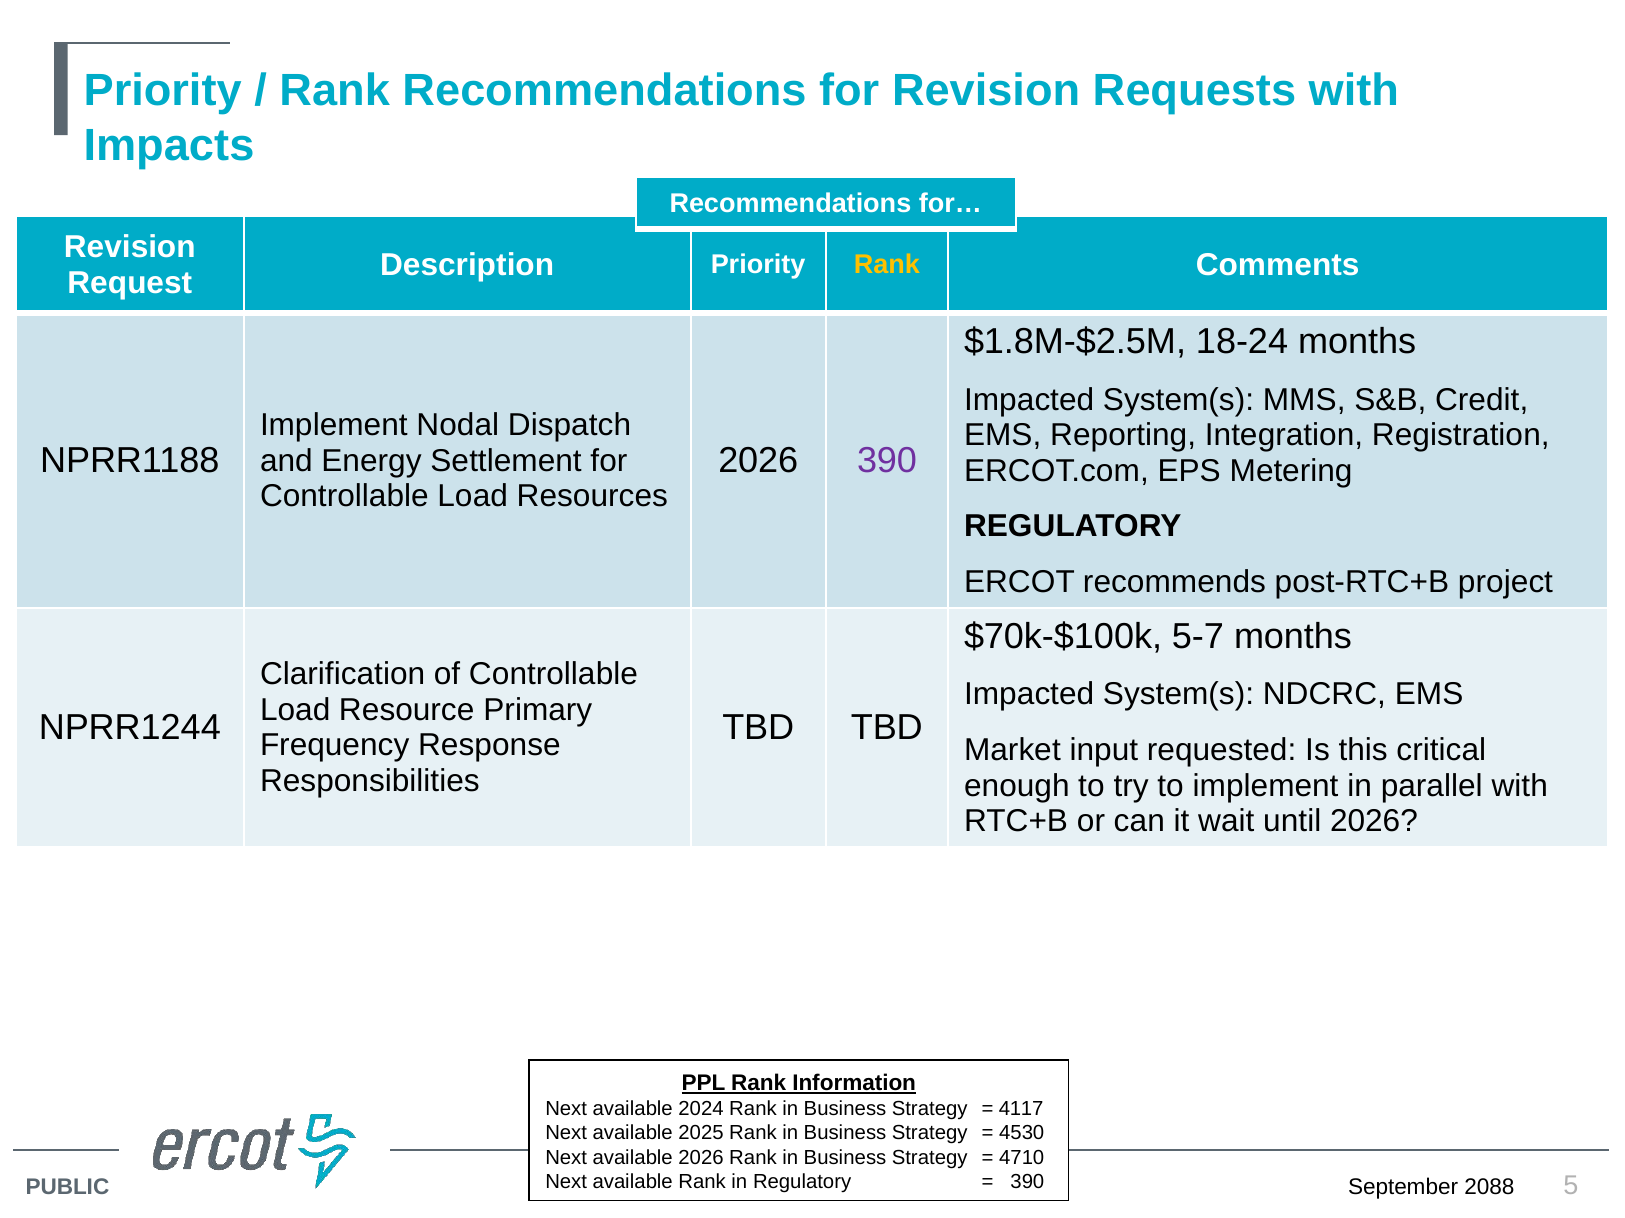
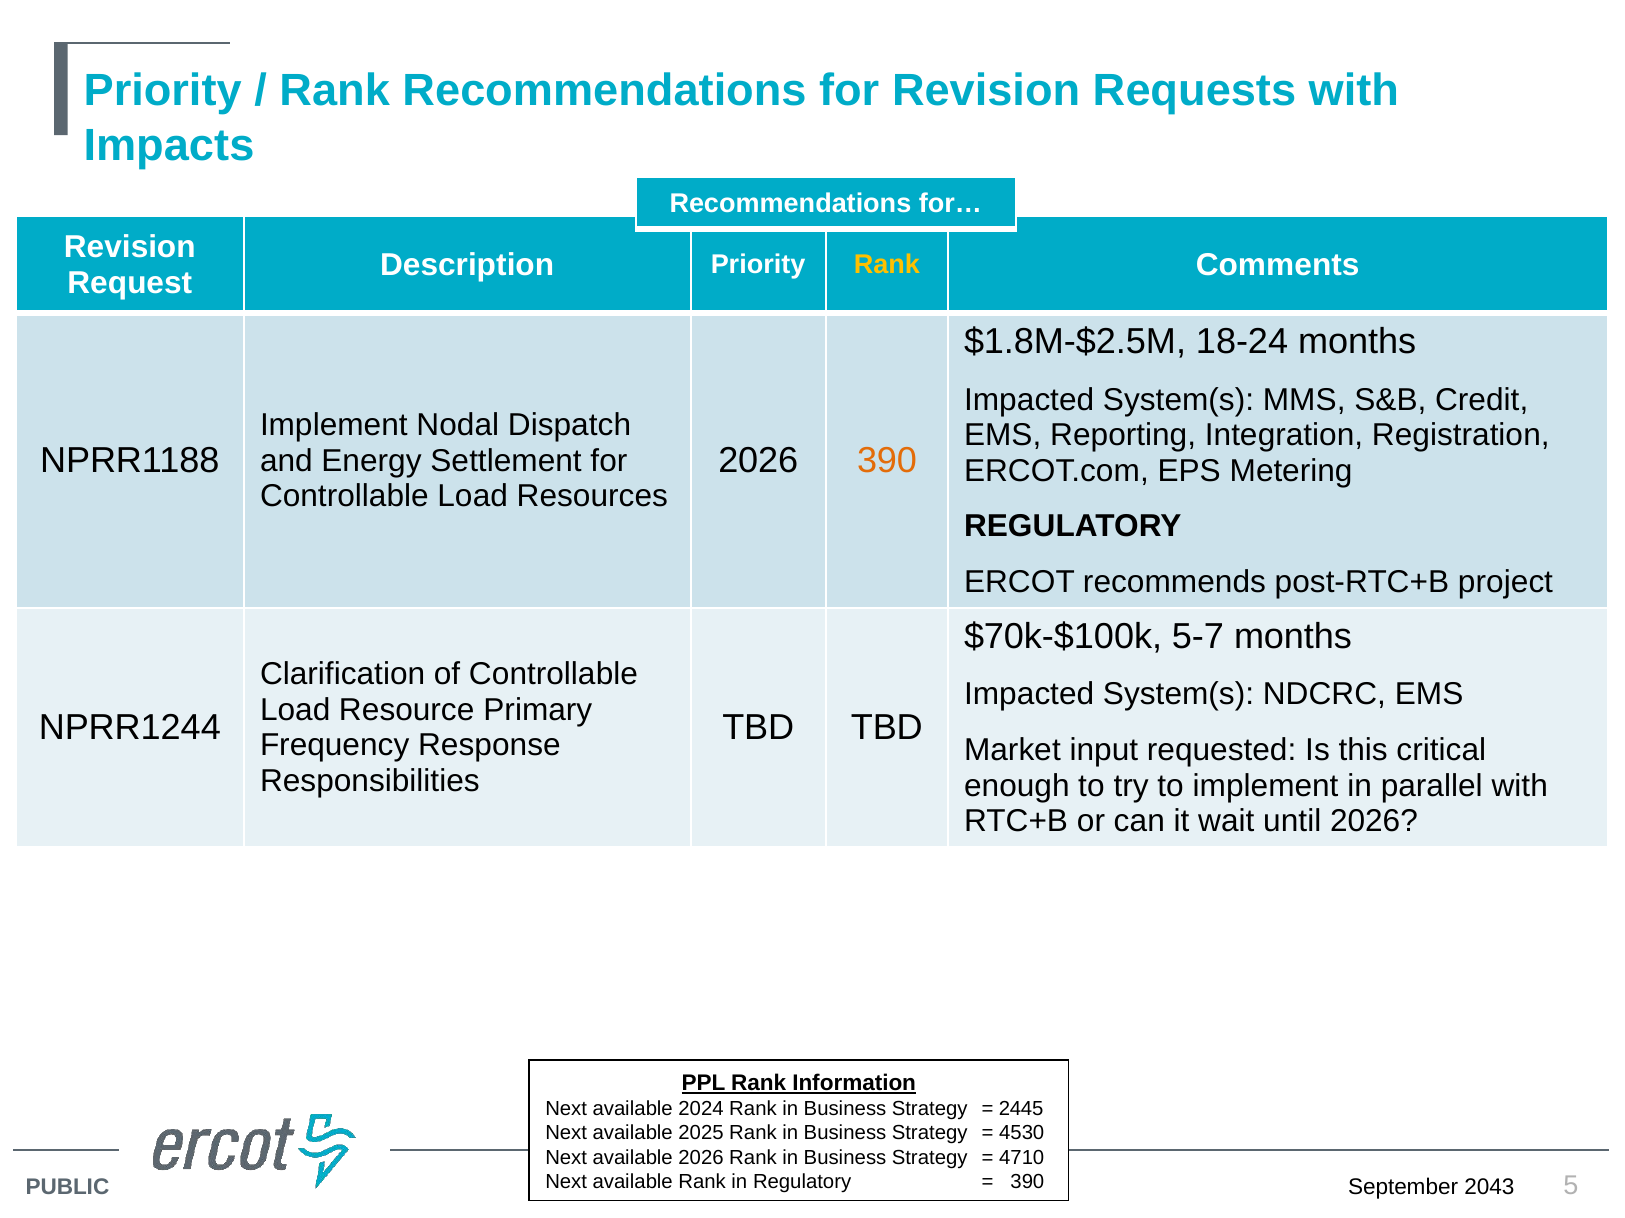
390 colour: purple -> orange (887, 461)
4117: 4117 -> 2445 (1021, 1109)
2088: 2088 -> 2043 (1489, 1188)
